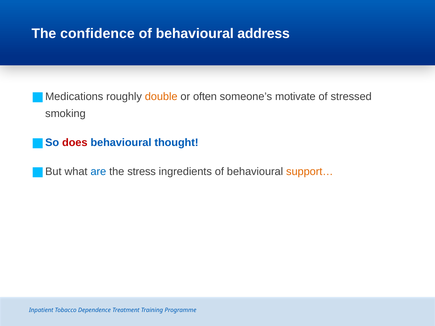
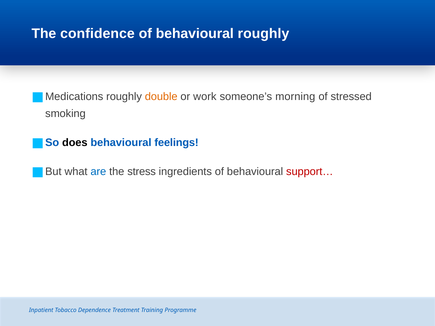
behavioural address: address -> roughly (263, 34)
often: often -> work (205, 97)
motivate: motivate -> morning (295, 97)
does colour: red -> black (75, 143)
thought: thought -> feelings (177, 143)
support… colour: orange -> red (310, 172)
